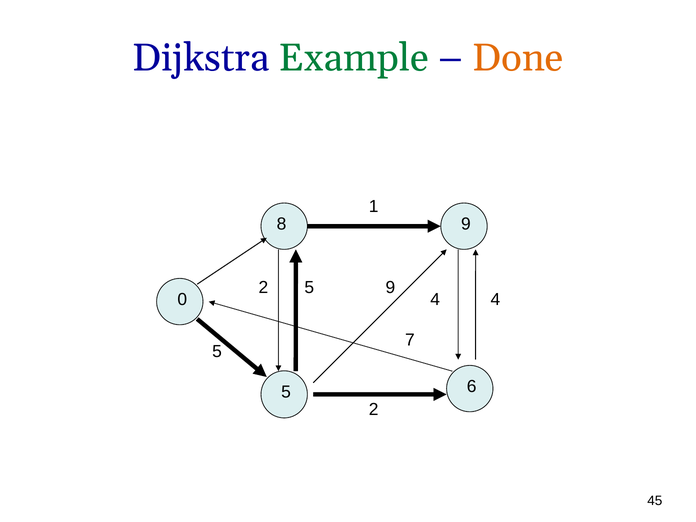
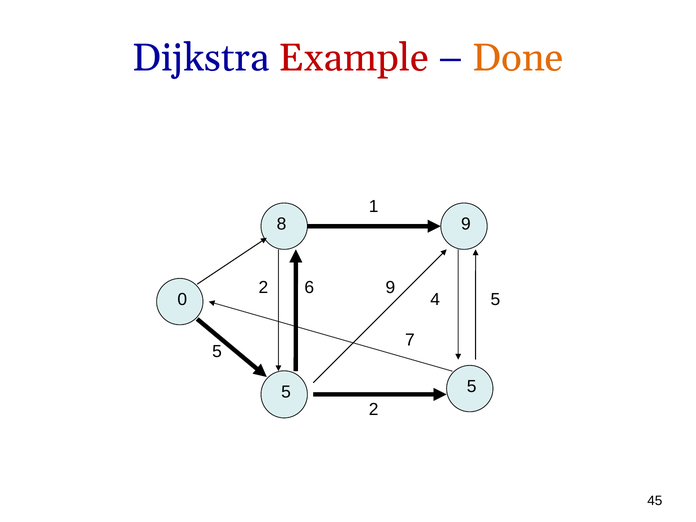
Example colour: green -> red (354, 58)
2 5: 5 -> 6 (309, 288)
4 4: 4 -> 5 (495, 299)
5 6: 6 -> 5 (472, 386)
